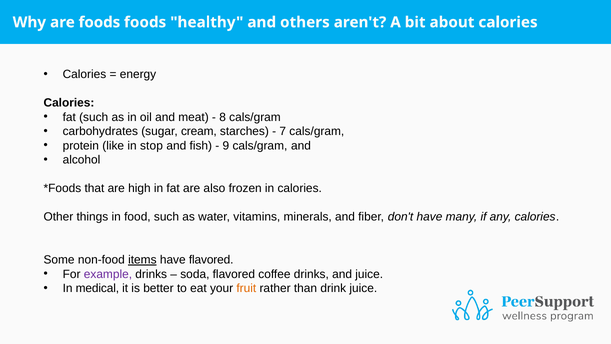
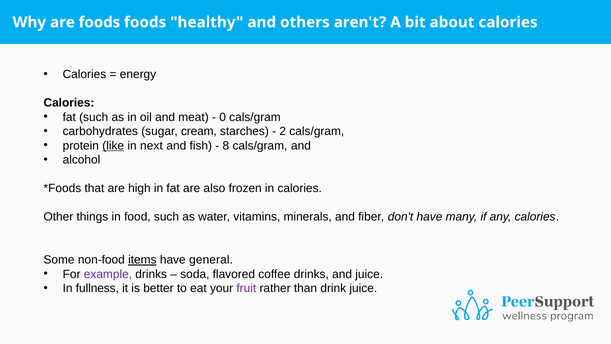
8: 8 -> 0 (223, 117)
7: 7 -> 2 (283, 131)
like underline: none -> present (113, 146)
stop: stop -> next (151, 146)
9: 9 -> 8 (226, 146)
have flavored: flavored -> general (211, 260)
medical: medical -> fullness (97, 288)
fruit colour: orange -> purple (246, 288)
